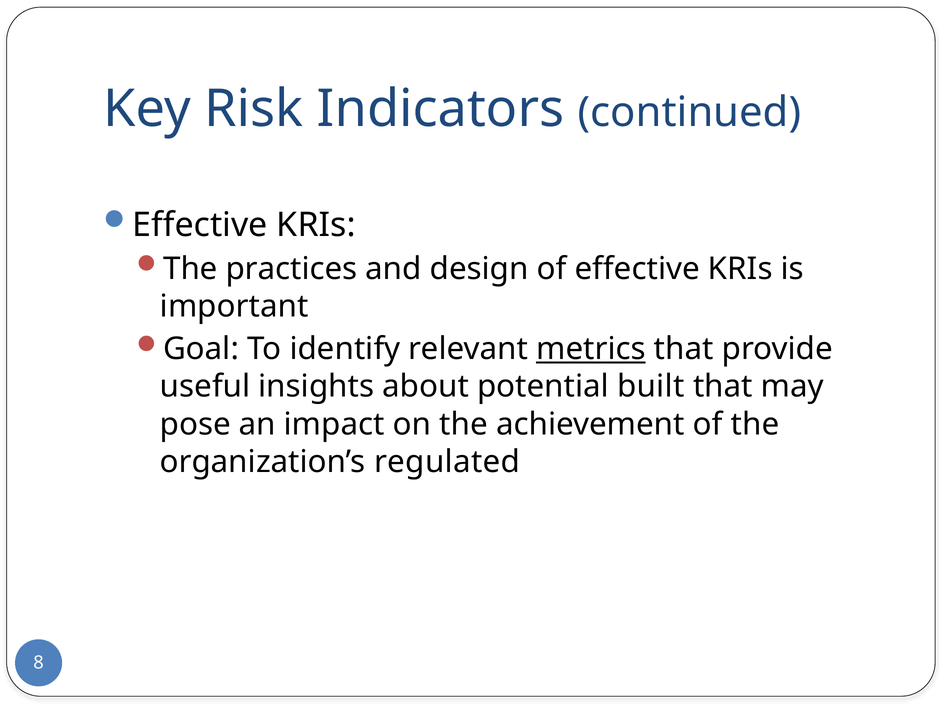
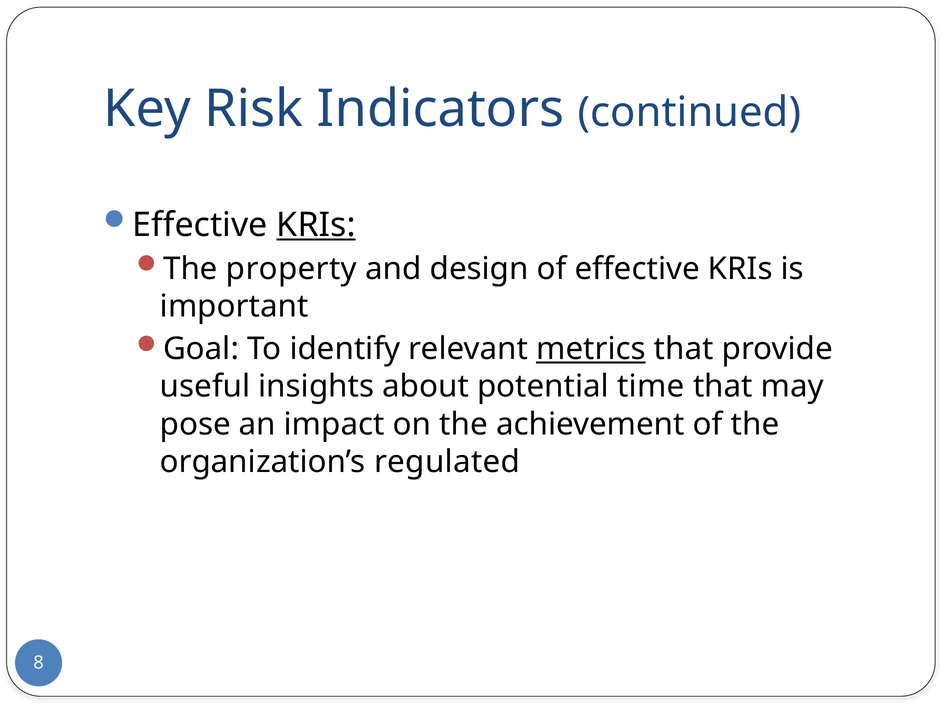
KRIs underline: none -> present (316, 225)
practices: practices -> property (291, 269)
built: built -> time (651, 387)
